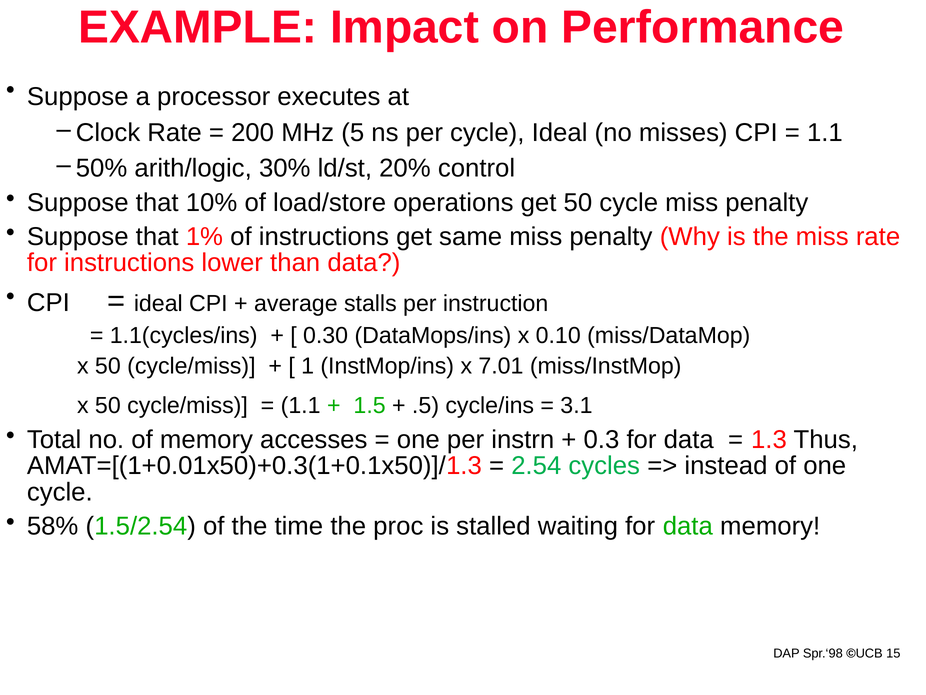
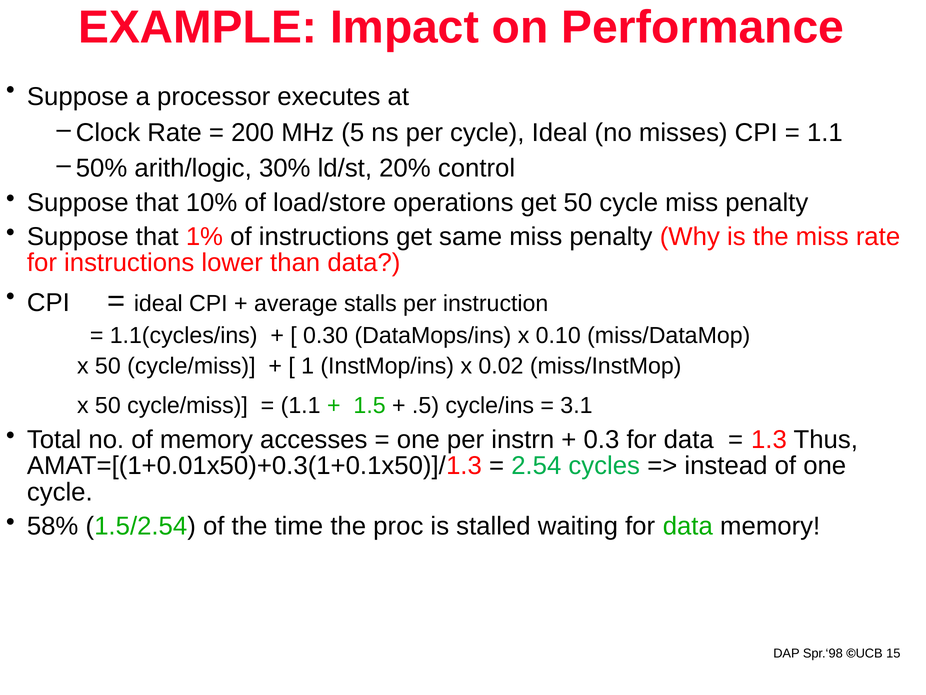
7.01: 7.01 -> 0.02 (501, 366)
